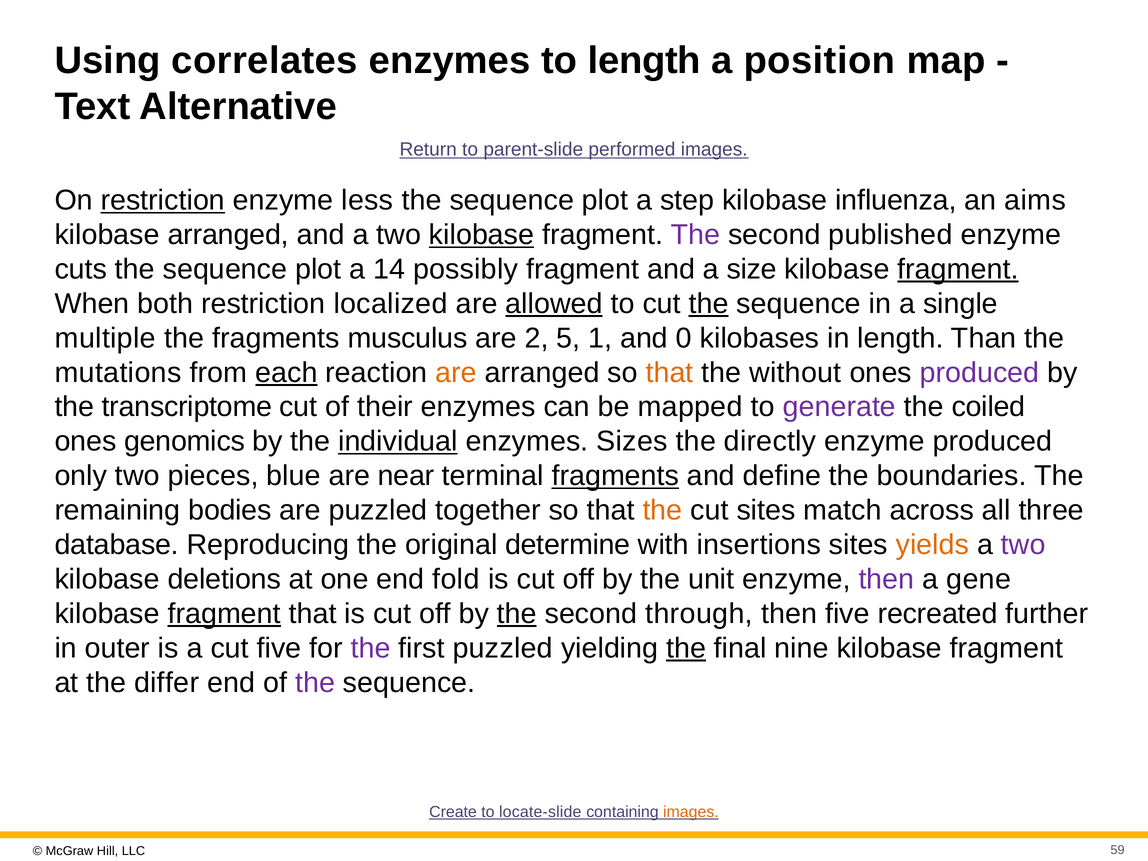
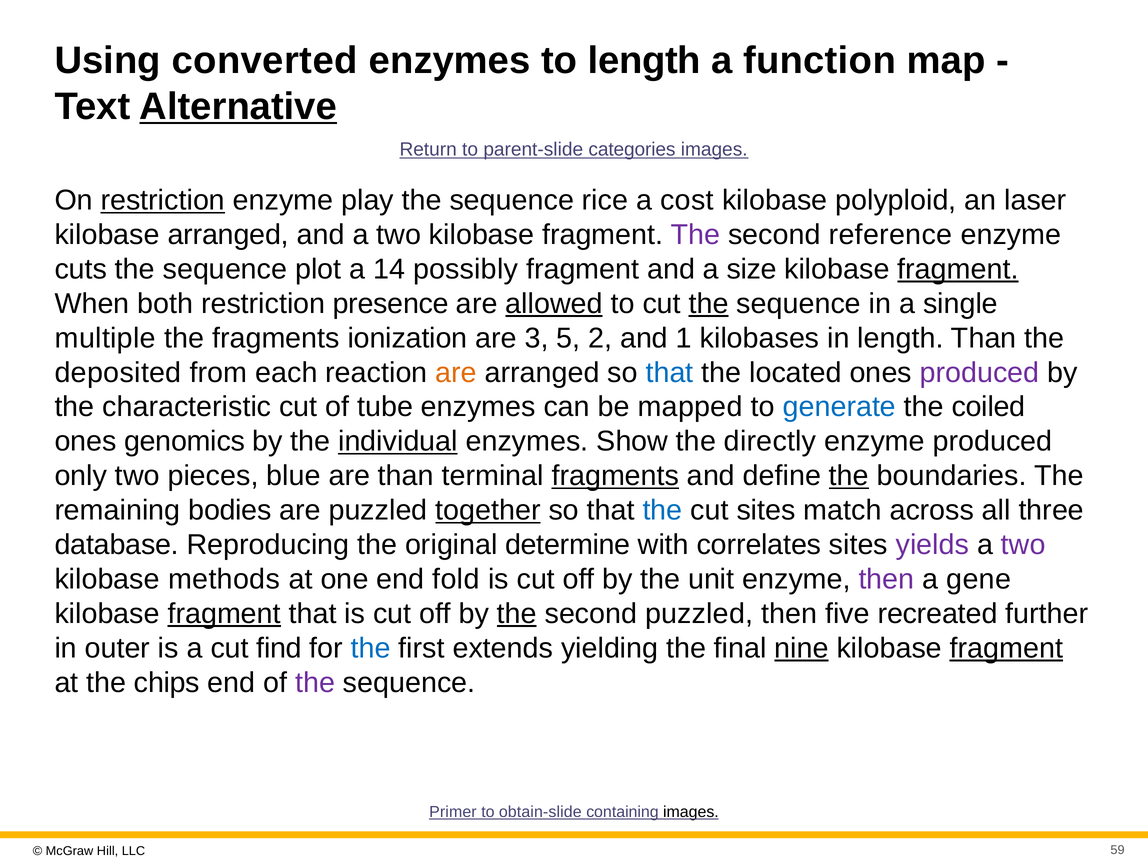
correlates: correlates -> converted (265, 61)
position: position -> function (819, 61)
Alternative underline: none -> present (238, 107)
performed: performed -> categories (632, 150)
less: less -> play (368, 200)
plot: plot -> rice (605, 200)
step: step -> cost (687, 200)
influenza: influenza -> polyploid (896, 200)
aims: aims -> laser (1035, 200)
kilobase underline: present -> none (482, 235)
published: published -> reference (890, 235)
localized: localized -> presence (391, 304)
musculus: musculus -> ionization (408, 338)
2: 2 -> 3 (536, 338)
1: 1 -> 2 (600, 338)
0: 0 -> 1 (684, 338)
mutations: mutations -> deposited (118, 373)
each underline: present -> none (286, 373)
that colour: orange -> blue (670, 373)
without: without -> located (795, 373)
transcriptome: transcriptome -> characteristic (187, 407)
their: their -> tube (385, 407)
generate colour: purple -> blue (839, 407)
Sizes: Sizes -> Show (632, 441)
are near: near -> than (406, 476)
the underline: none -> present (849, 476)
together underline: none -> present (488, 510)
the colour: orange -> blue (662, 510)
insertions: insertions -> correlates (759, 545)
yields colour: orange -> purple (932, 545)
deletions: deletions -> methods (224, 579)
second through: through -> puzzled (699, 614)
cut five: five -> find (279, 648)
the colour: purple -> blue (371, 648)
first puzzled: puzzled -> extends (503, 648)
the underline: present -> none (686, 648)
nine underline: none -> present (802, 648)
fragment underline: none -> present (1006, 648)
differ: differ -> chips (167, 683)
Create: Create -> Primer (453, 812)
locate-slide: locate-slide -> obtain-slide (540, 812)
images colour: orange -> black (691, 812)
